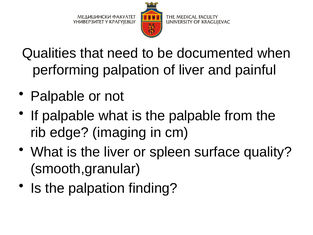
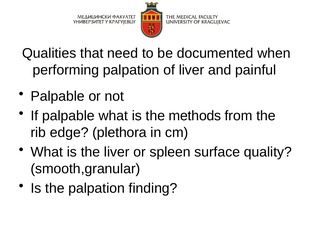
the palpable: palpable -> methods (195, 116)
imaging: imaging -> plethora (120, 132)
